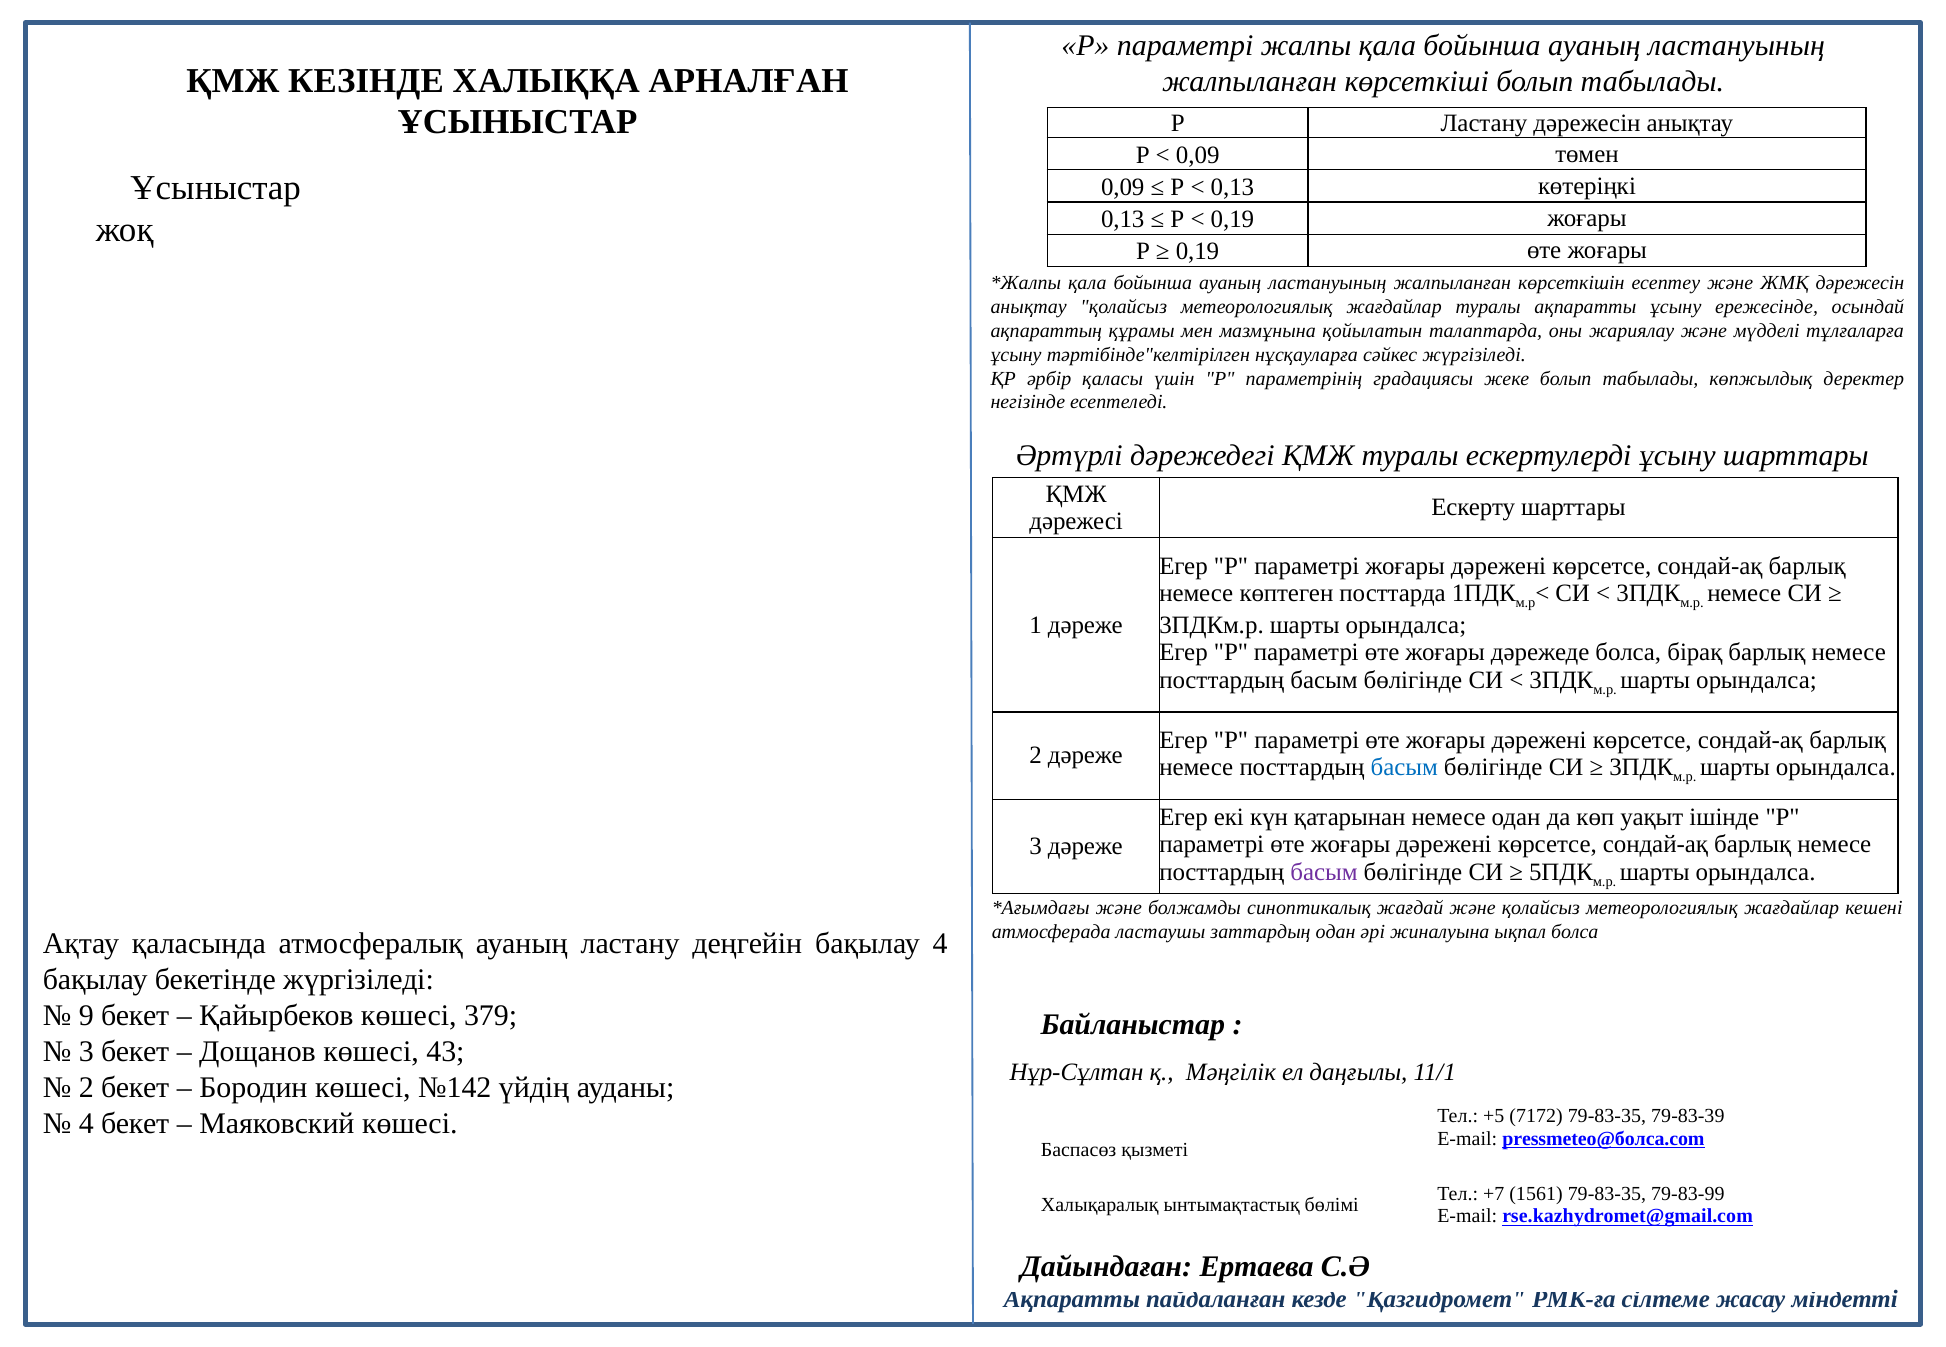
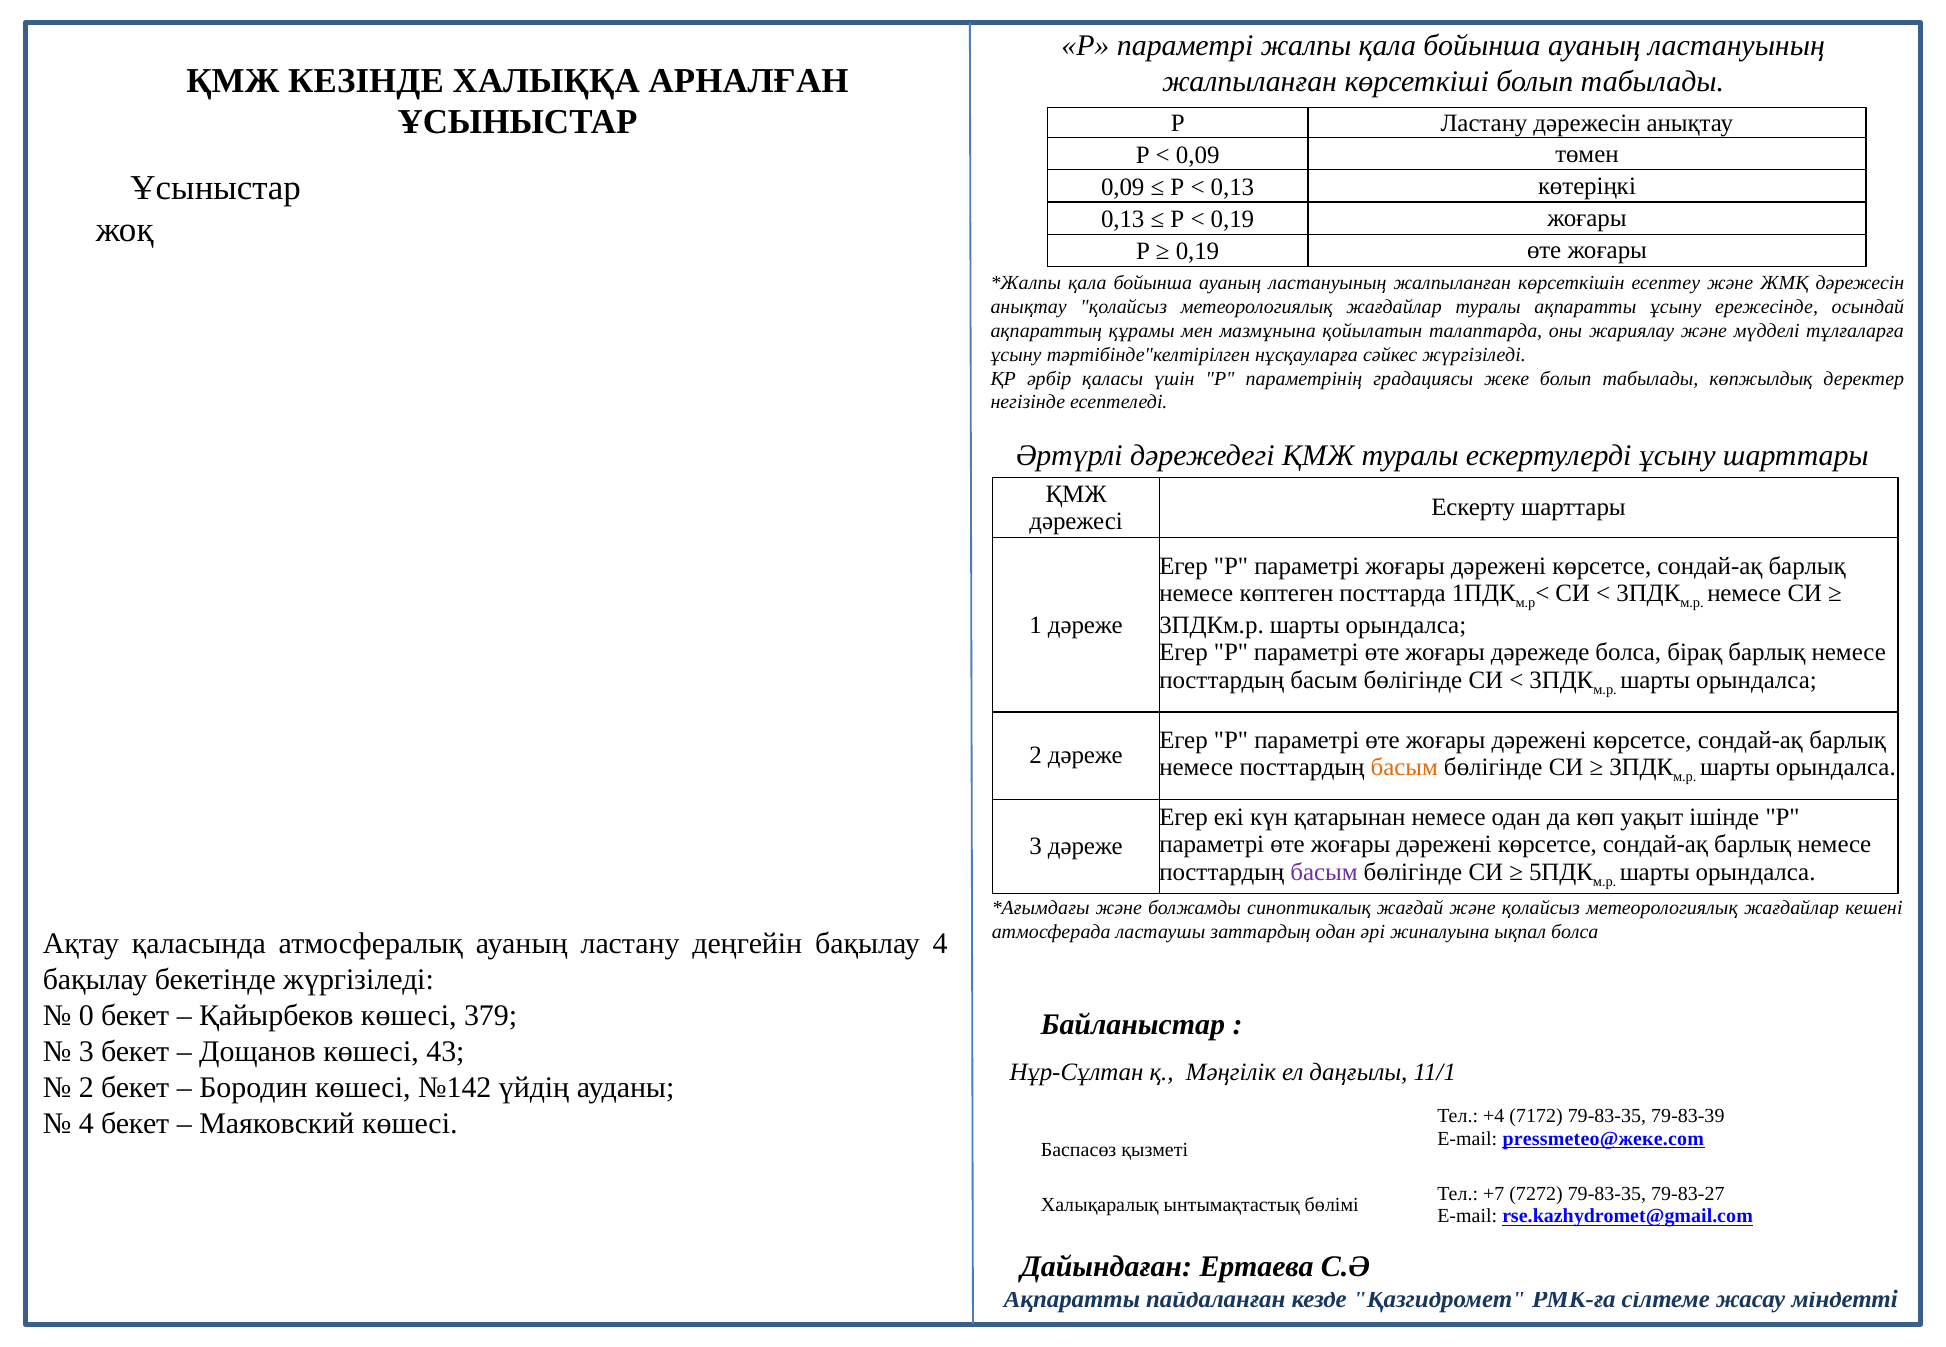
басым colour: blue -> orange (1404, 768)
9: 9 -> 0 (86, 1016)
+5: +5 -> +4 (1494, 1117)
pressmeteo@болса.com: pressmeteo@болса.com -> pressmeteo@жеке.com (1603, 1139)
1561: 1561 -> 7272 (1536, 1194)
79-83-99: 79-83-99 -> 79-83-27 (1688, 1194)
